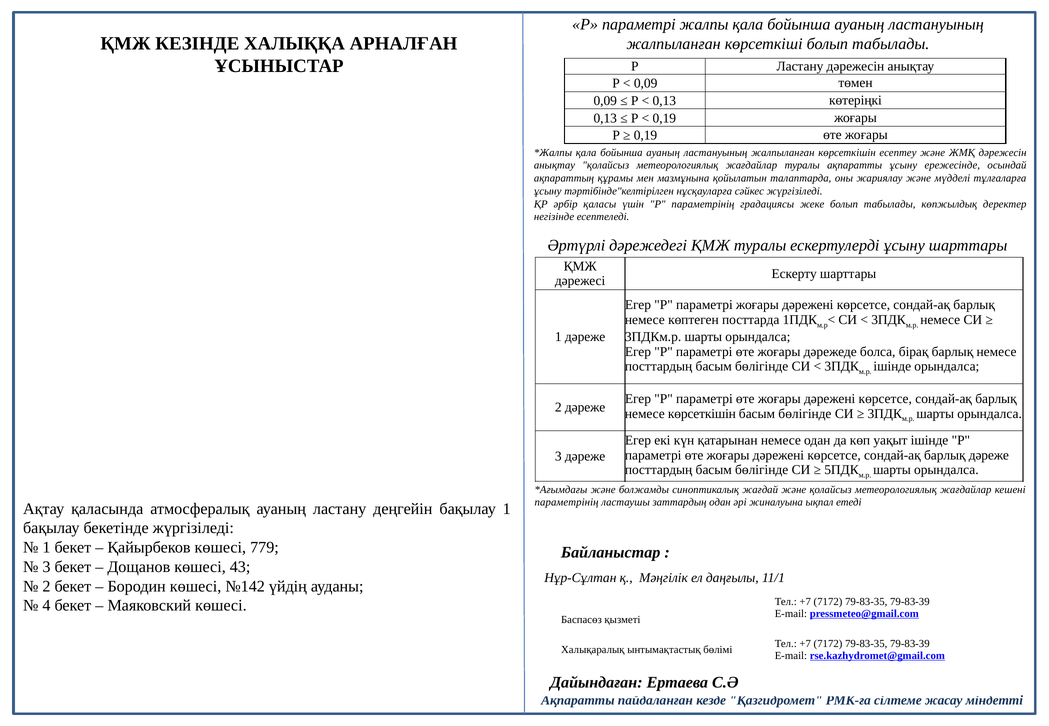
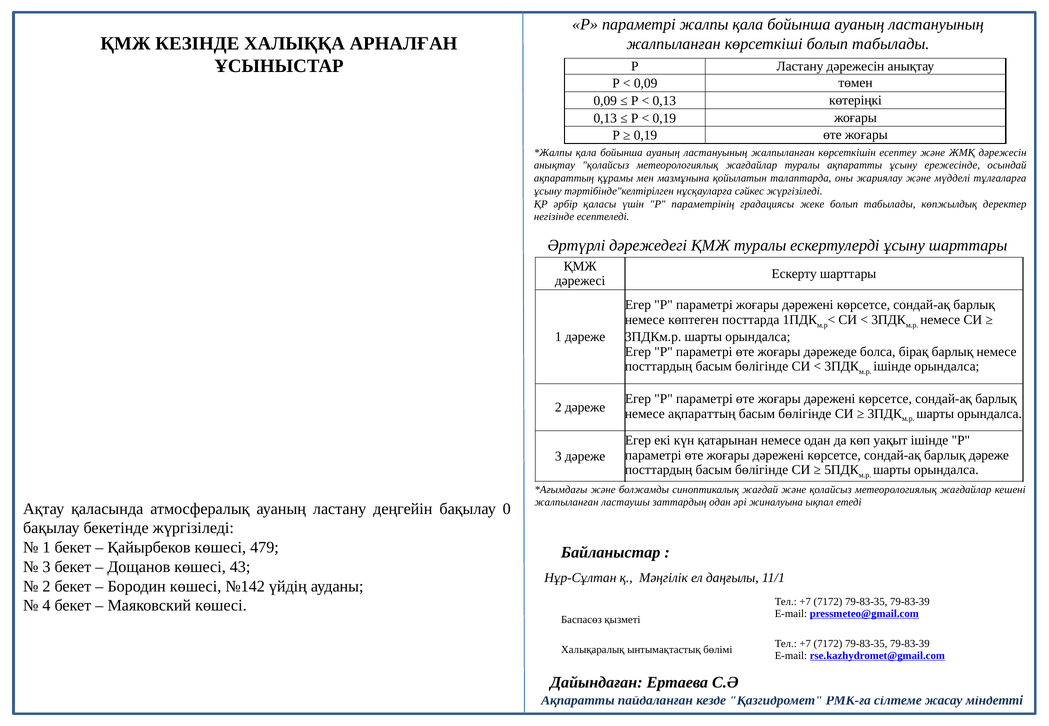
немесе көрсеткішін: көрсеткішін -> ақпараттың (702, 414)
параметрінің: параметрінің -> жалпыланған (567, 503)
бақылау 1: 1 -> 0 (507, 509)
779: 779 -> 479 (264, 548)
